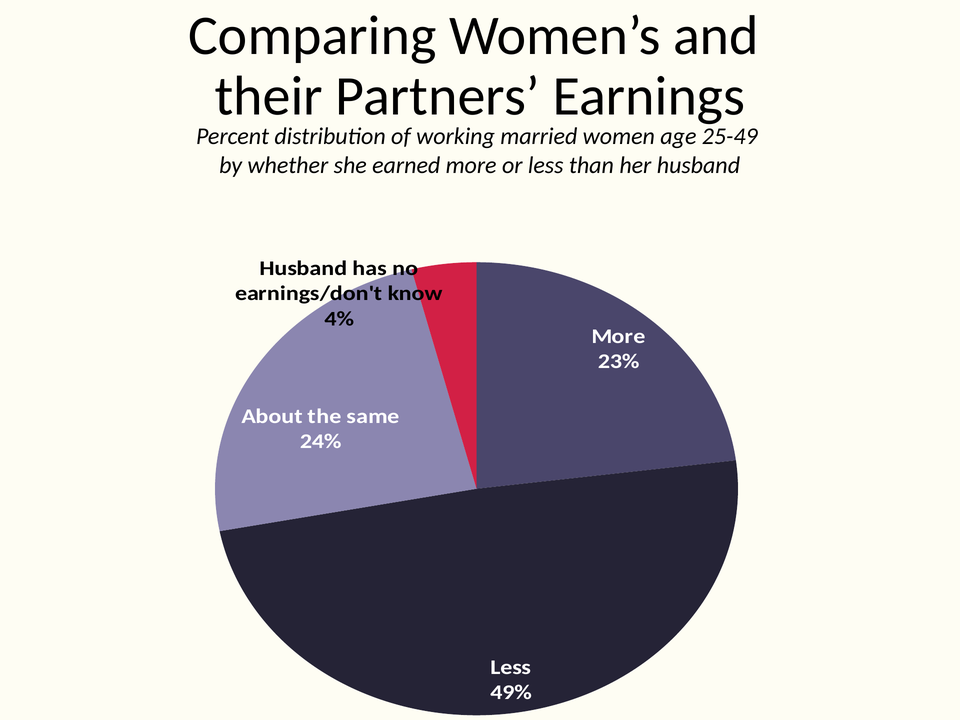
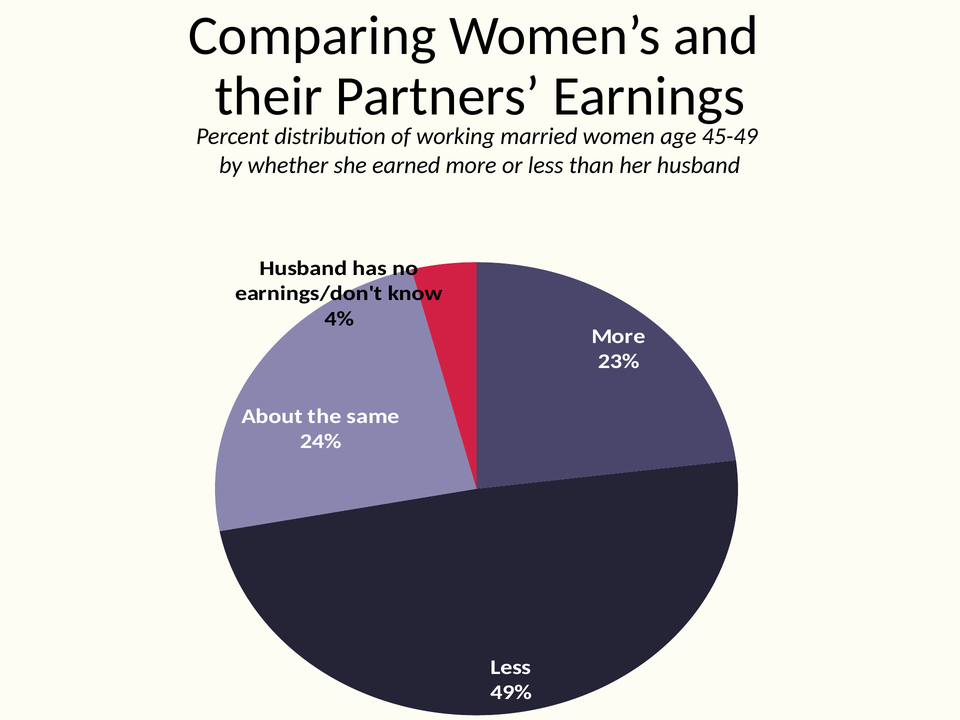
25-49: 25-49 -> 45-49 (730, 137)
